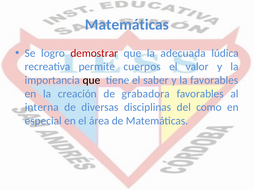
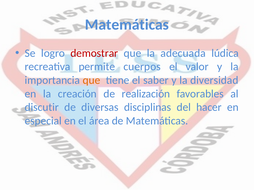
que colour: black -> orange (92, 80)
la favorables: favorables -> diversidad (214, 80)
grabadora: grabadora -> realización (146, 94)
interna: interna -> discutir (42, 107)
como: como -> hacer (209, 107)
